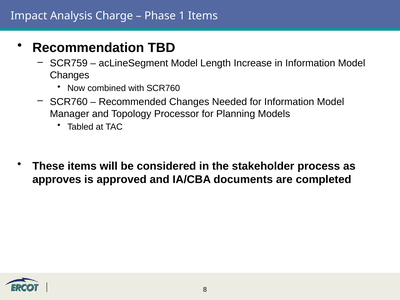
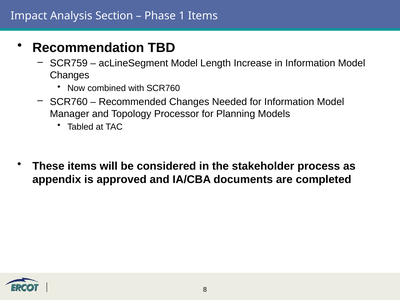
Charge: Charge -> Section (114, 16)
approves: approves -> appendix (57, 179)
